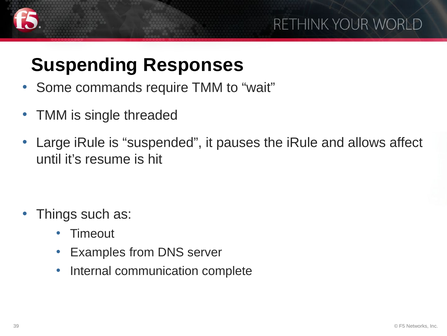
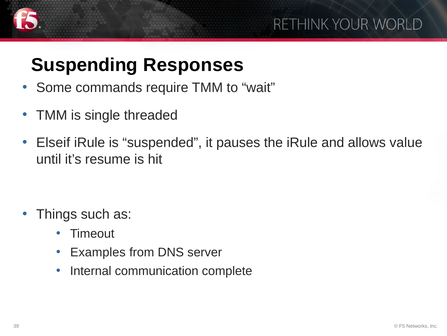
Large: Large -> Elseif (53, 142)
affect: affect -> value (406, 142)
